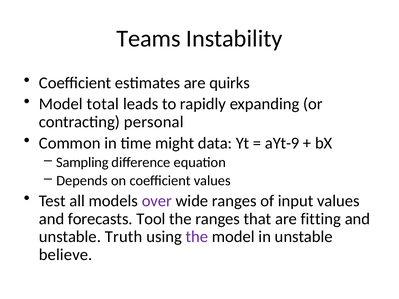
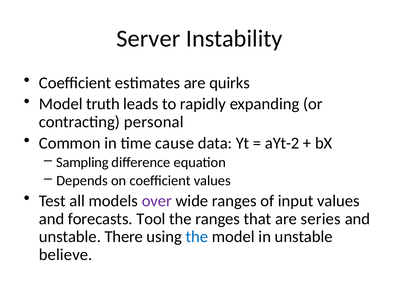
Teams: Teams -> Server (148, 39)
total: total -> truth (103, 104)
might: might -> cause (175, 143)
aYt-9: aYt-9 -> aYt-2 (282, 143)
fitting: fitting -> series (321, 219)
Truth: Truth -> There (124, 237)
the colour: purple -> blue (197, 237)
